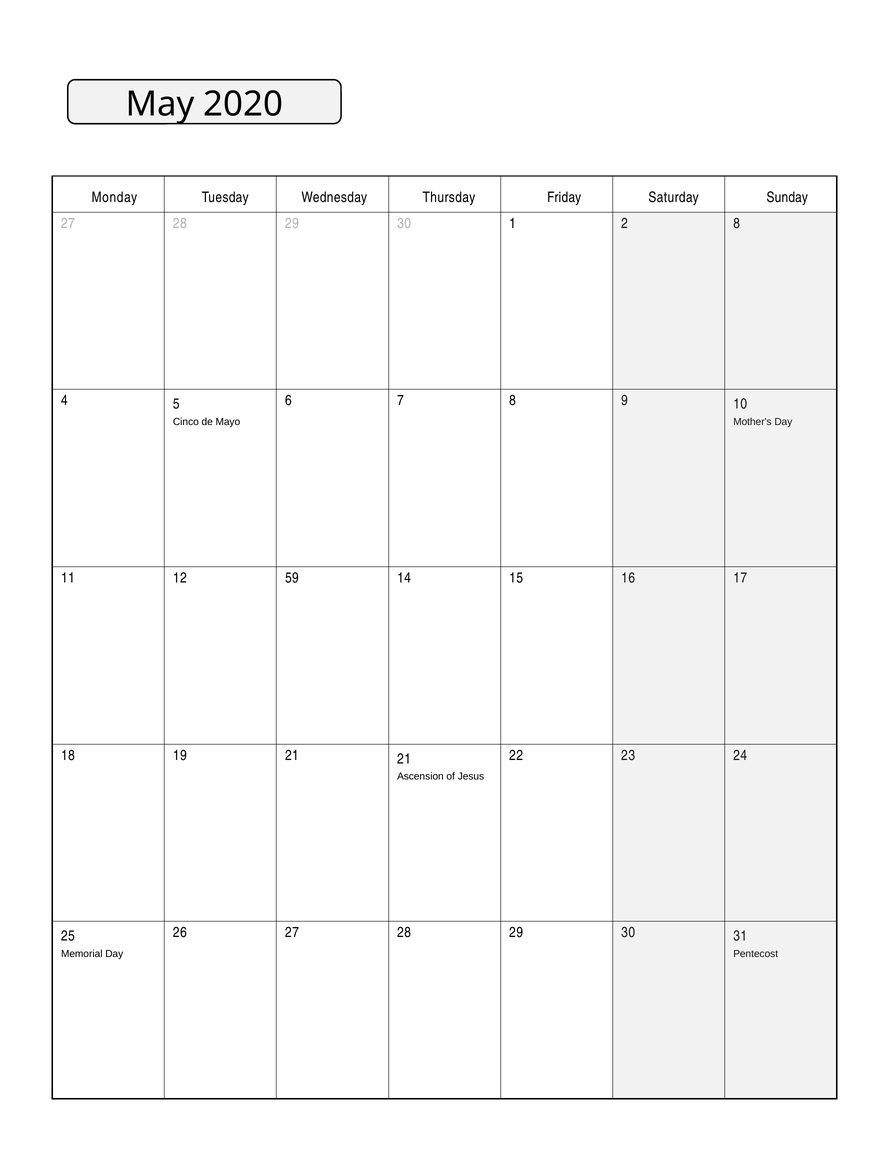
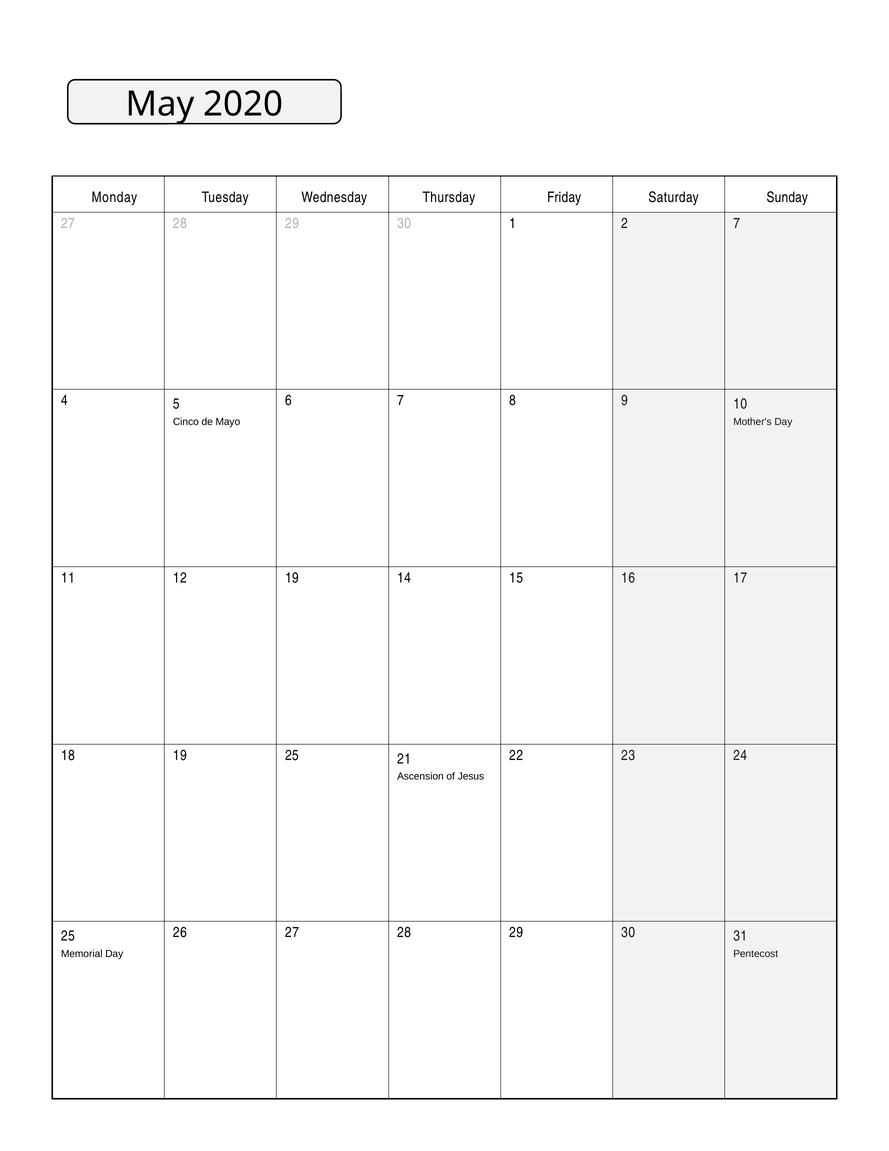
2 8: 8 -> 7 (737, 223)
12 59: 59 -> 19 (292, 578)
19 21: 21 -> 25 (292, 755)
